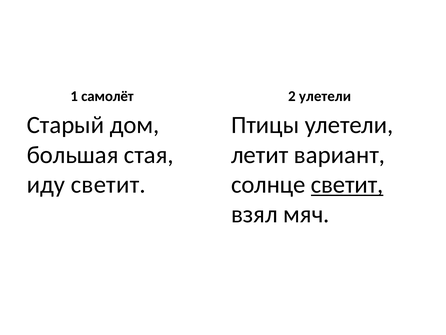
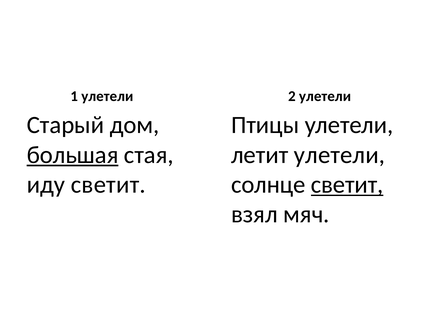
1 самолёт: самолёт -> улетели (107, 96)
большая underline: none -> present (73, 155)
летит вариант: вариант -> улетели (340, 155)
